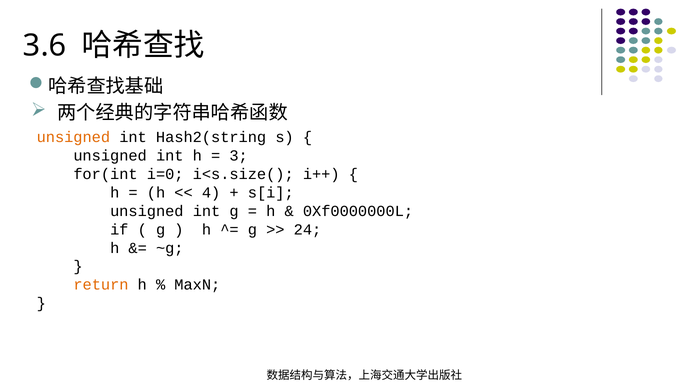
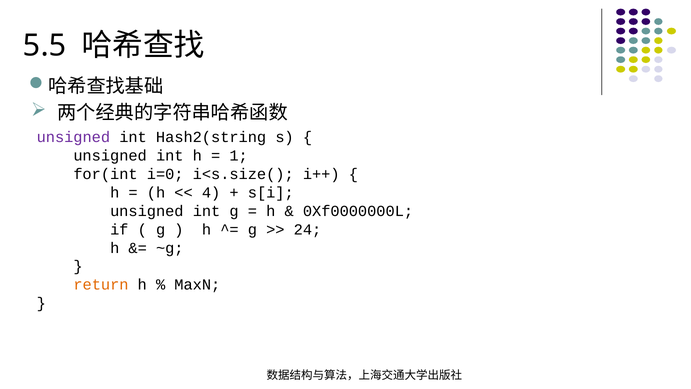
3.6: 3.6 -> 5.5 (45, 46)
unsigned colour: orange -> purple (73, 137)
3: 3 -> 1 (239, 156)
